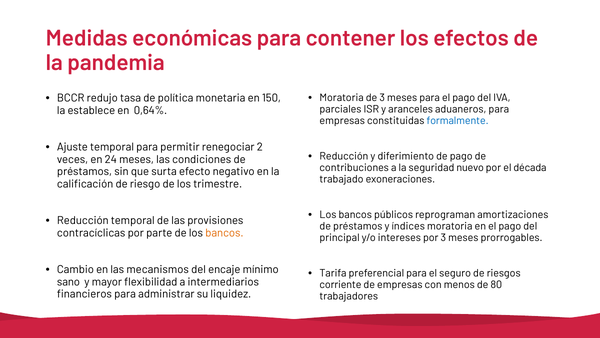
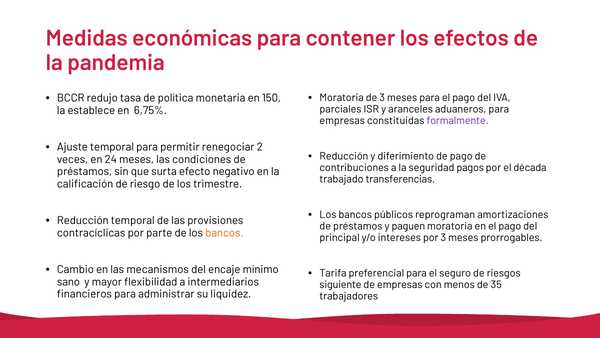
0,64%: 0,64% -> 6,75% (150, 110)
formalmente colour: blue -> purple (458, 121)
nuevo: nuevo -> pagos (470, 168)
exoneraciones: exoneraciones -> transferencias (400, 179)
índices: índices -> paguen (408, 226)
corriente: corriente -> siguiente (340, 285)
80: 80 -> 35 (496, 285)
